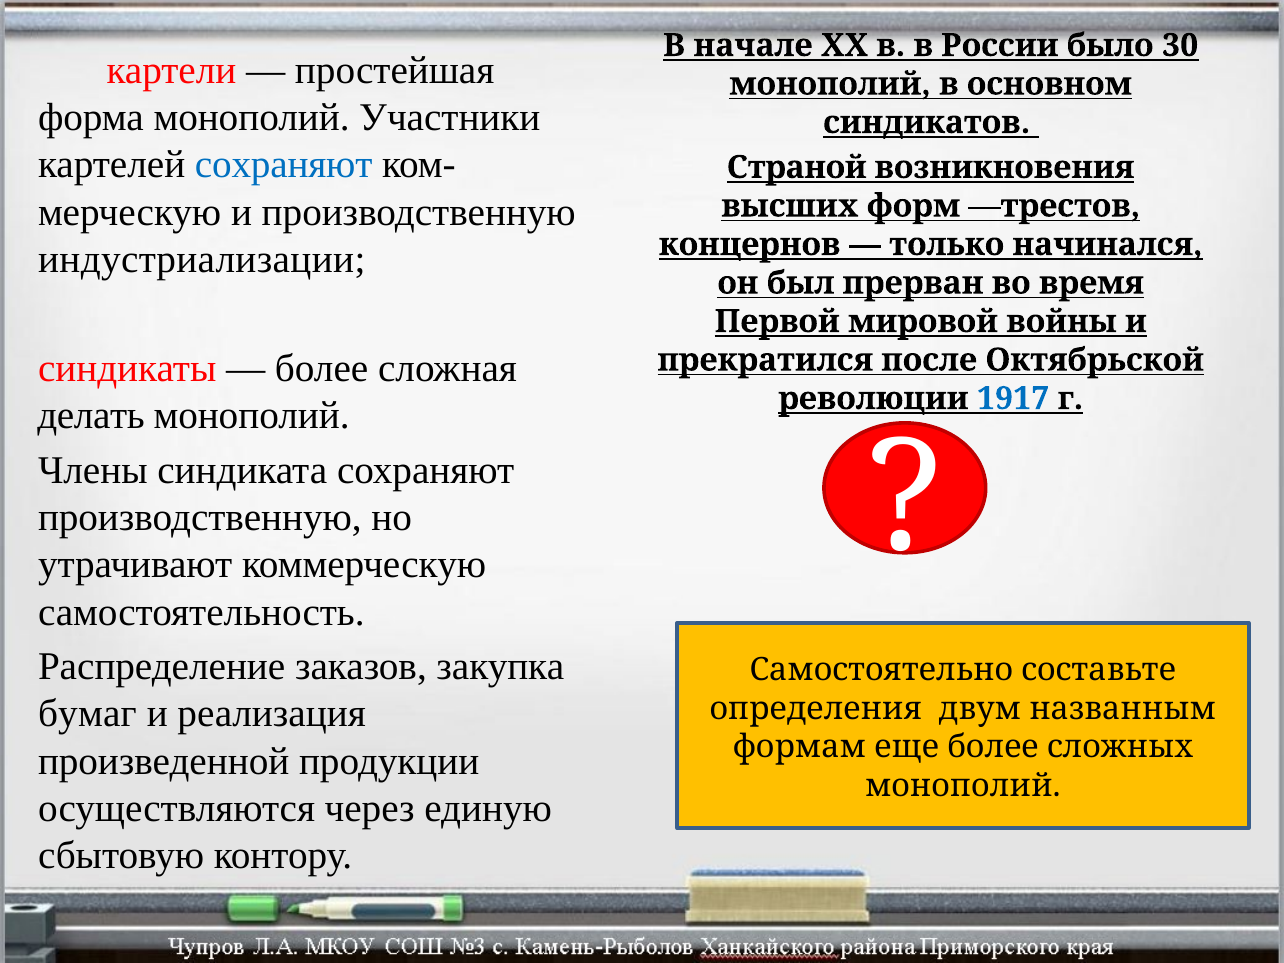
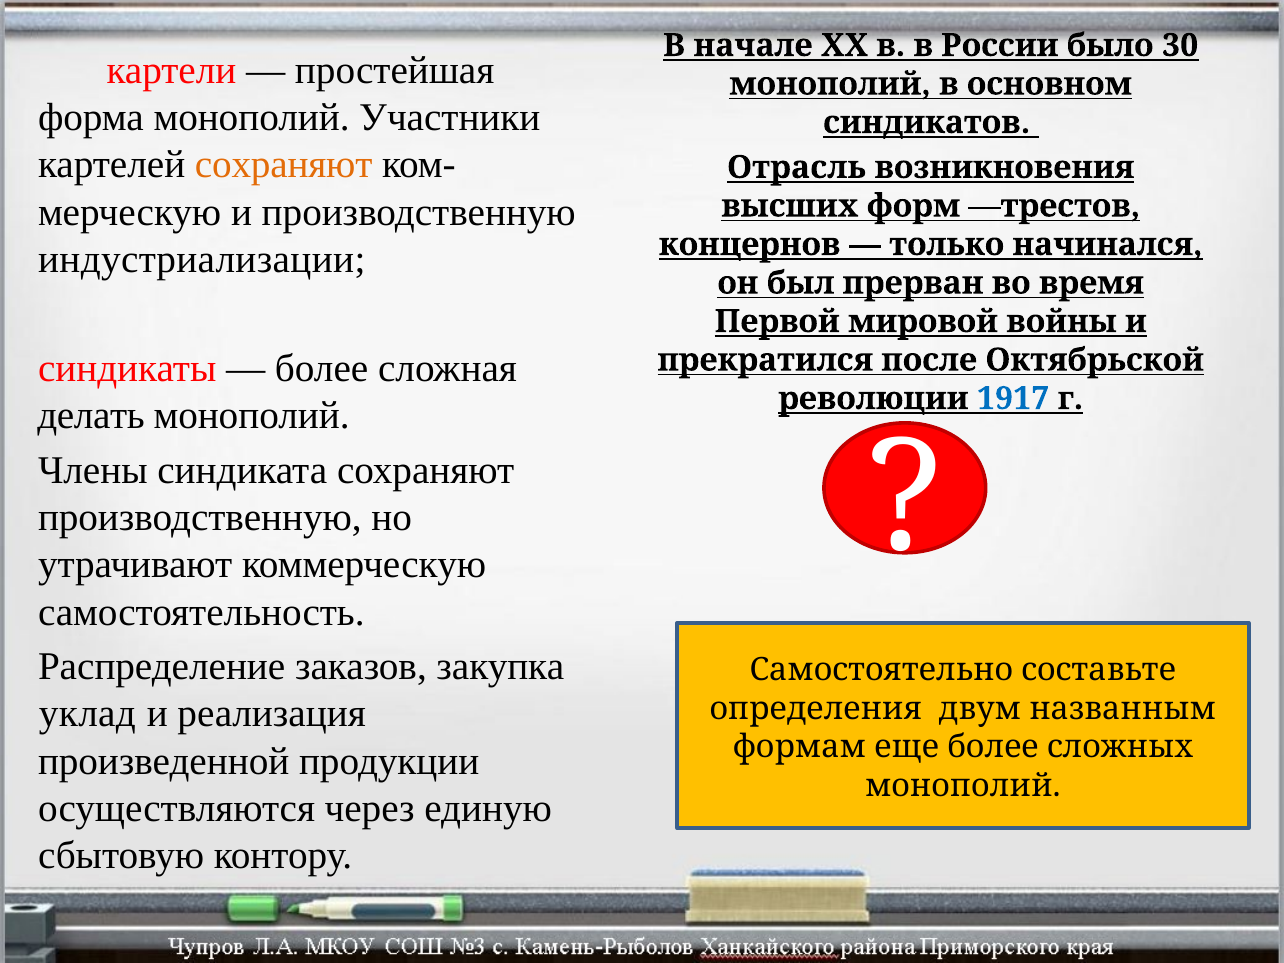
сохраняют colour: blue -> orange (284, 165)
Страной: Страной -> Отрасль (797, 167)
бумаг: бумаг -> уклад (87, 714)
